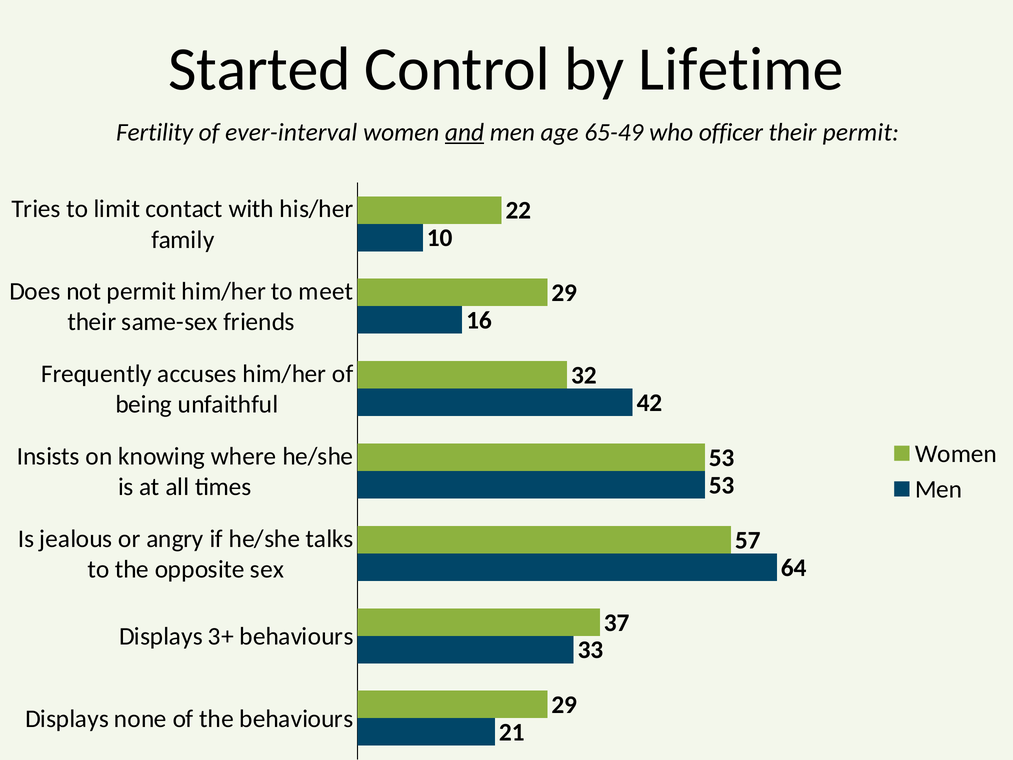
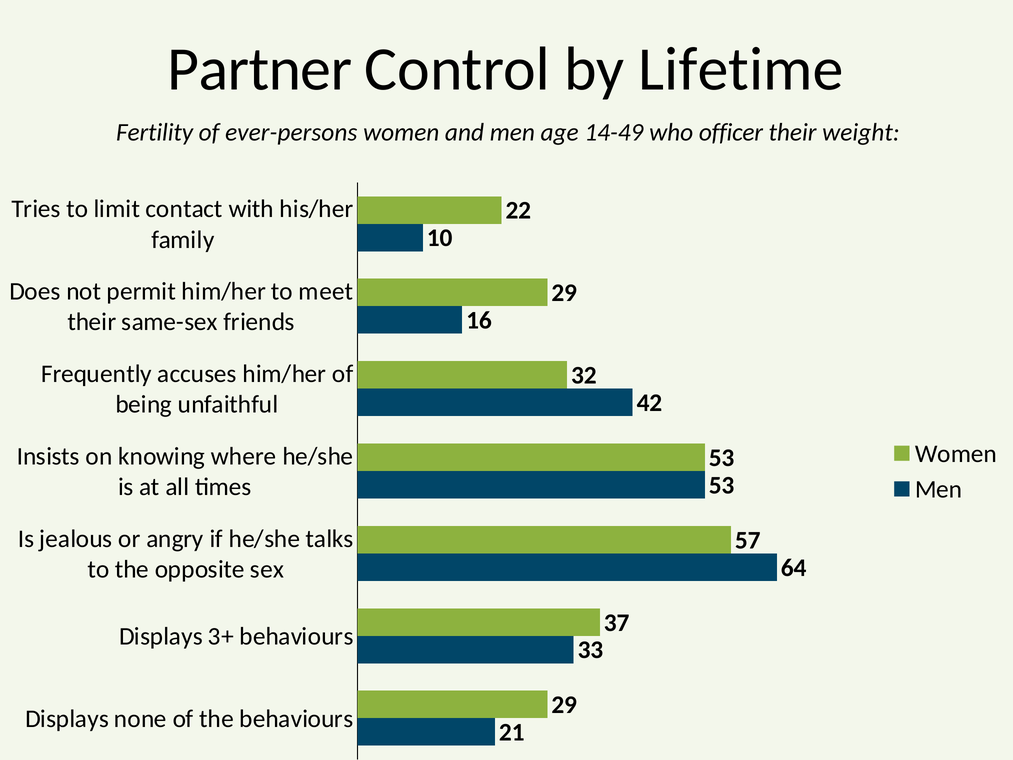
Started: Started -> Partner (260, 69)
ever-interval: ever-interval -> ever-persons (291, 132)
and underline: present -> none (465, 132)
65-49: 65-49 -> 14-49 (614, 132)
their permit: permit -> weight (861, 132)
